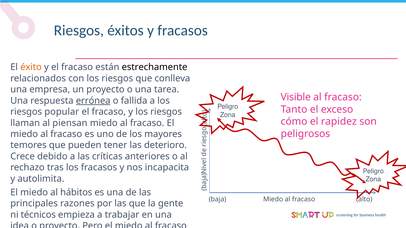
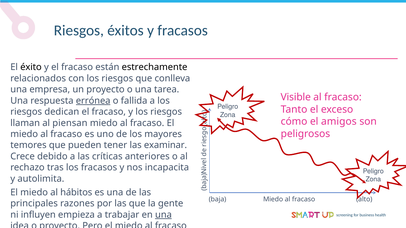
éxito colour: orange -> black (31, 67)
popular: popular -> dedican (62, 112)
rapidez: rapidez -> amigos (339, 122)
deterioro: deterioro -> examinar (165, 145)
técnicos: técnicos -> influyen (38, 215)
una underline: none -> present (163, 215)
